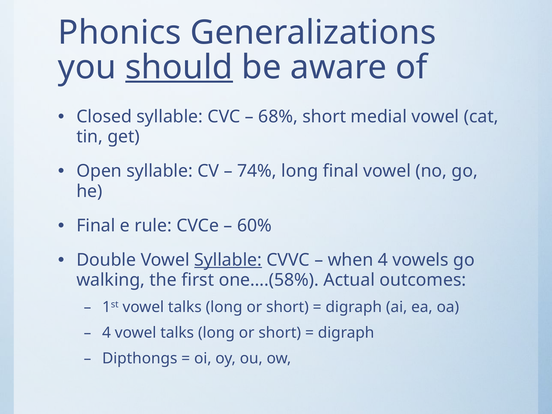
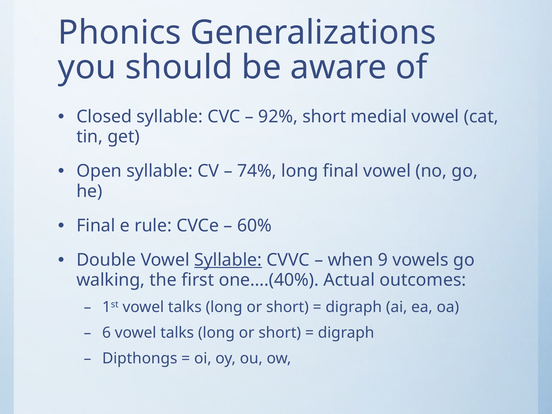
should underline: present -> none (179, 67)
68%: 68% -> 92% (278, 117)
when 4: 4 -> 9 (383, 260)
one….(58%: one….(58% -> one….(40% (269, 280)
4: 4 -> 6 (107, 333)
